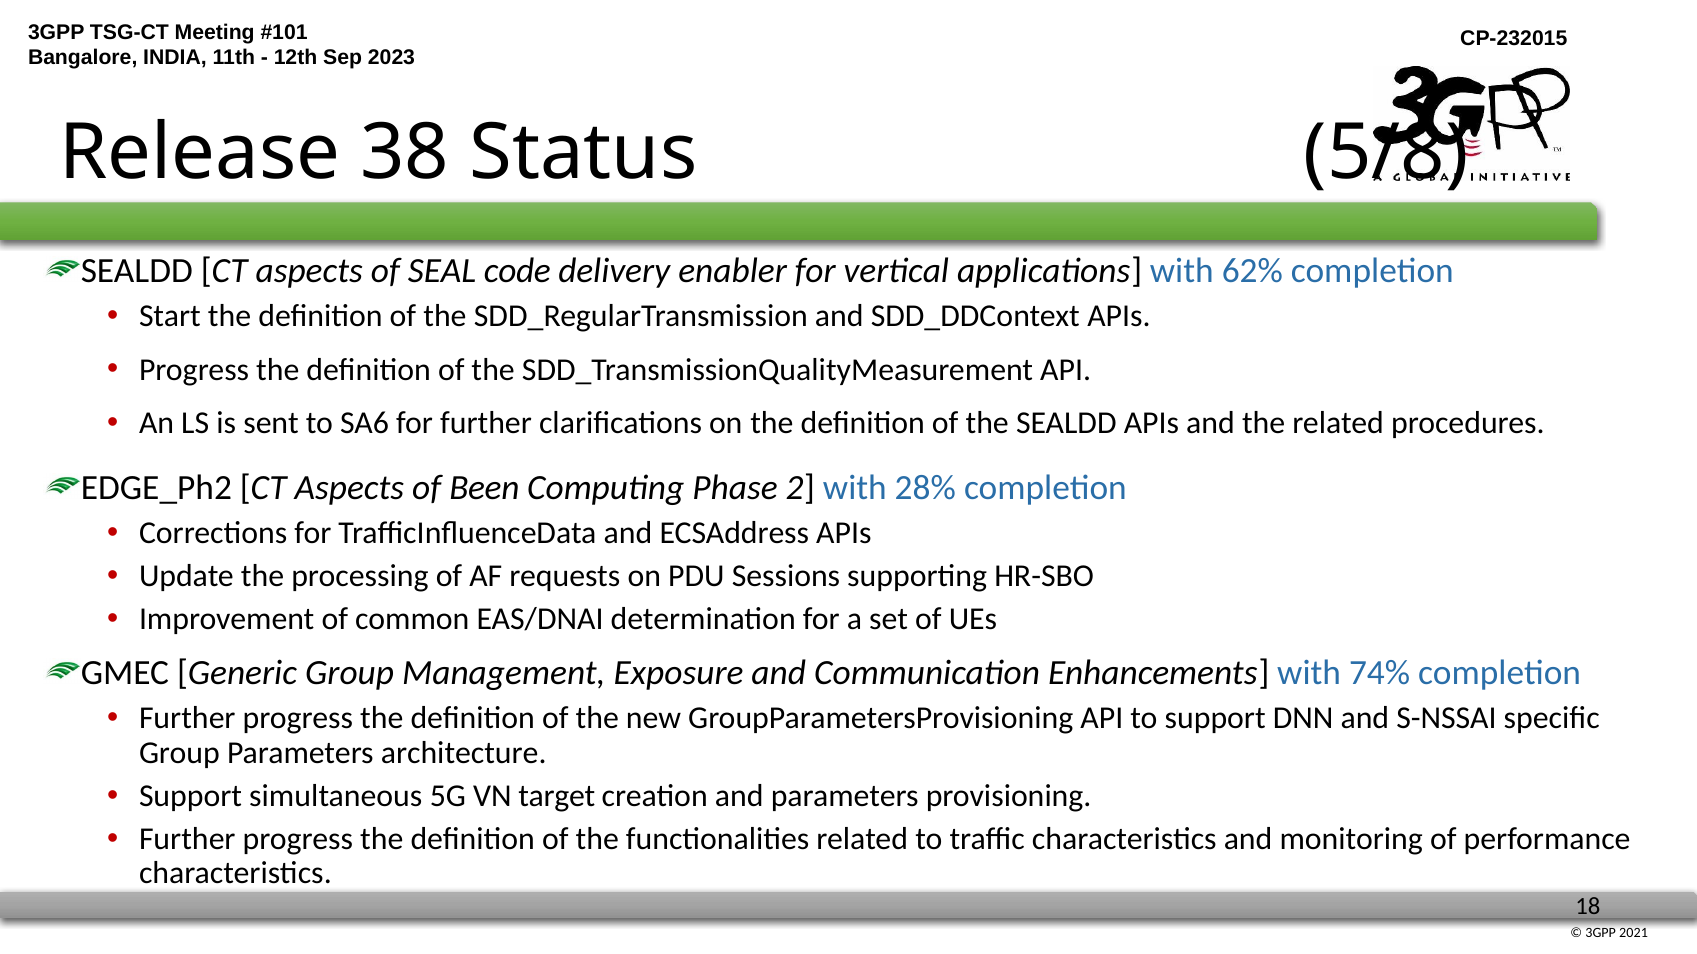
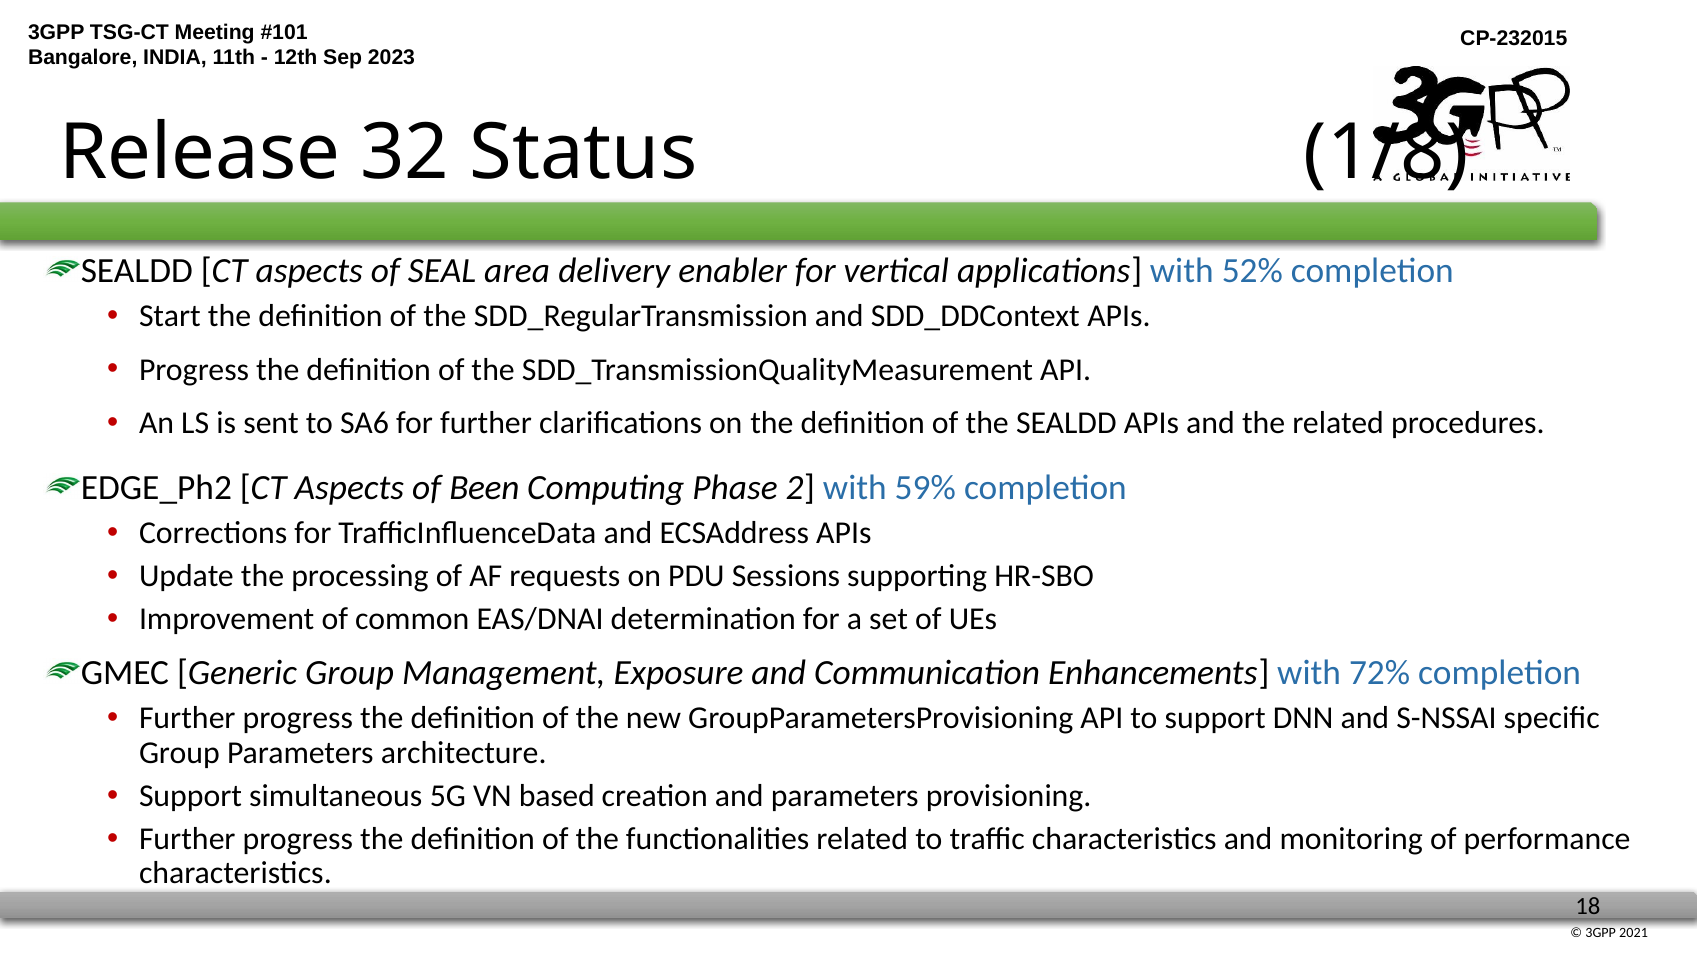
38: 38 -> 32 (405, 153)
5/8: 5/8 -> 1/8 (1386, 153)
code: code -> area (517, 271)
62%: 62% -> 52% (1252, 271)
28%: 28% -> 59% (925, 488)
74%: 74% -> 72% (1380, 674)
target: target -> based (557, 796)
